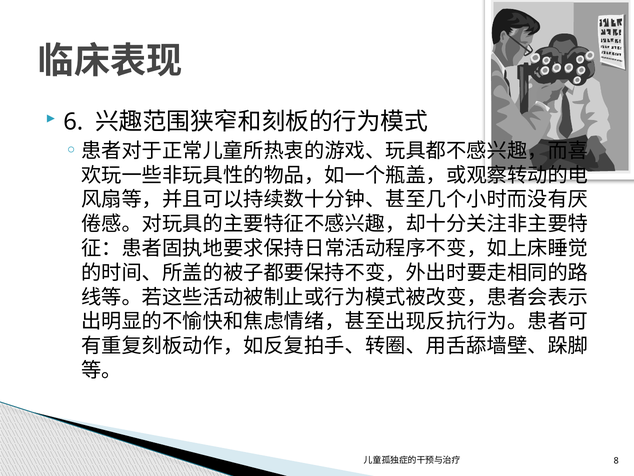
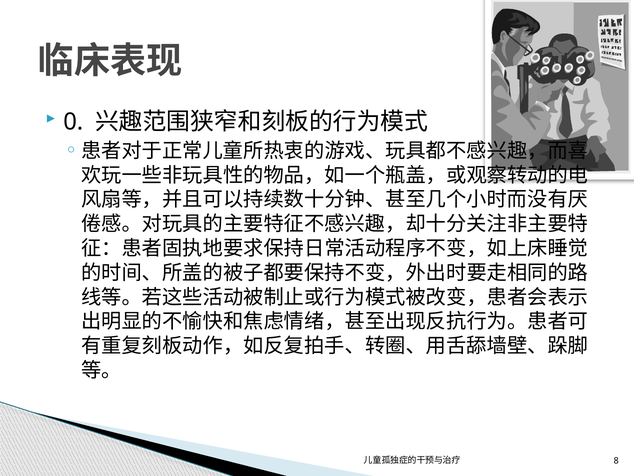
6: 6 -> 0 (73, 122)
